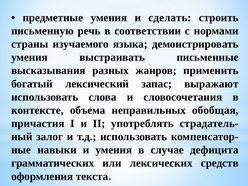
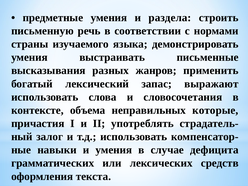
сделать: сделать -> раздела (170, 18)
обобщая: обобщая -> которые (215, 110)
